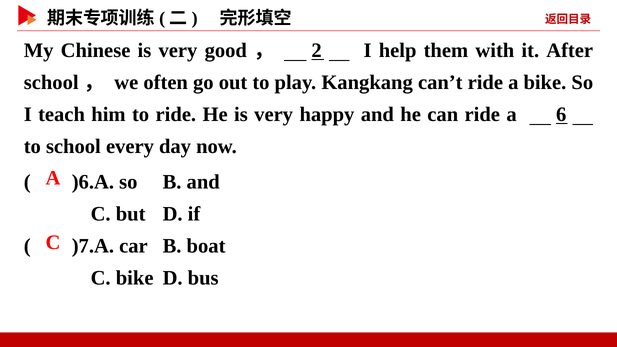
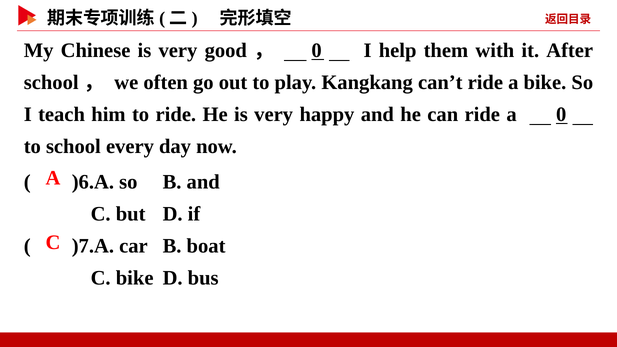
2: 2 -> 0 (317, 50)
a 6: 6 -> 0 (561, 115)
